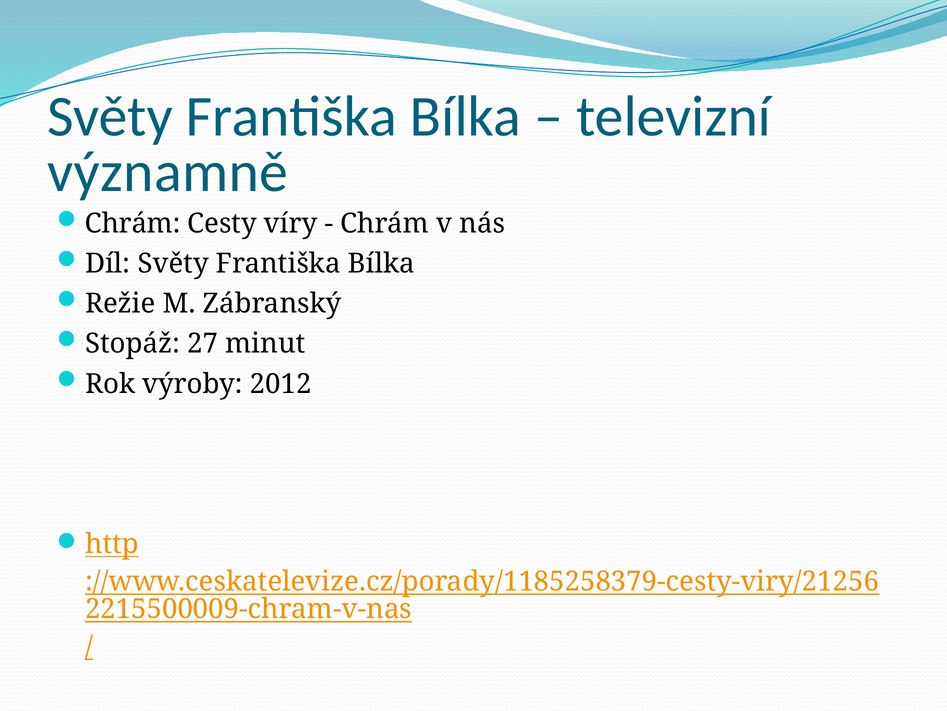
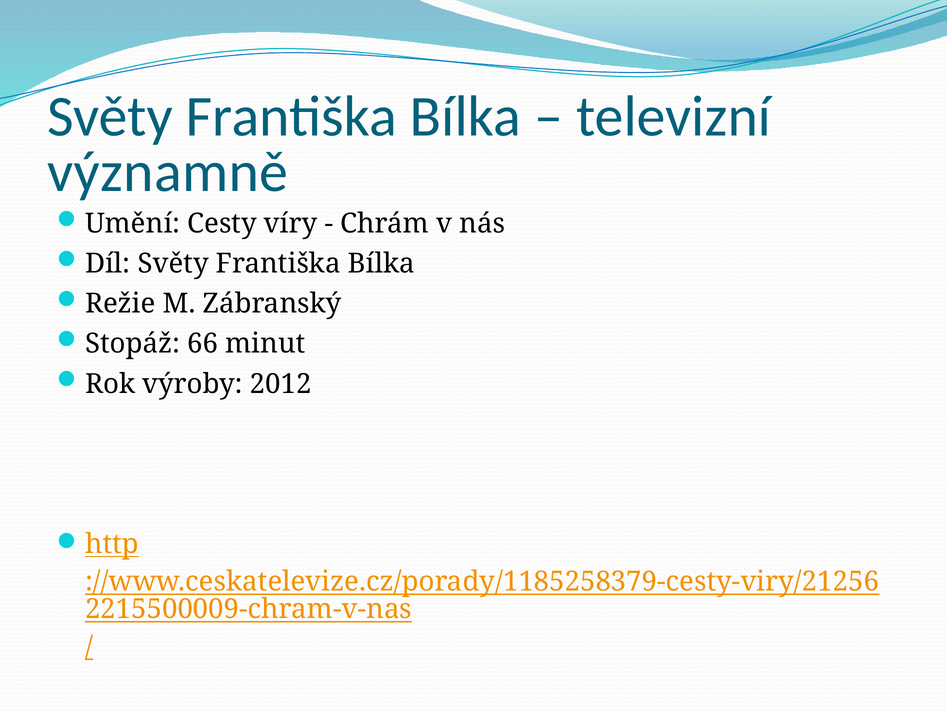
Chrám: Chrám -> Umění (133, 224)
27: 27 -> 66 (203, 344)
